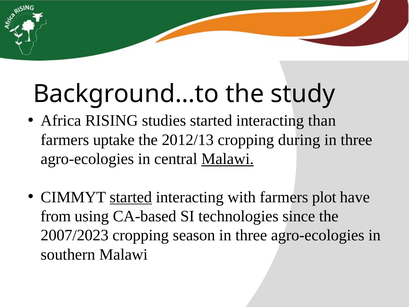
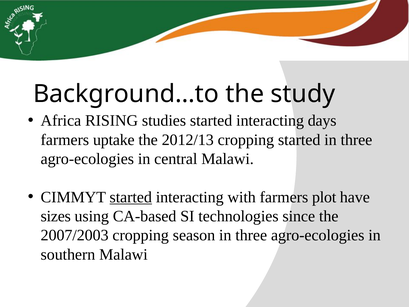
than: than -> days (322, 121)
cropping during: during -> started (299, 140)
Malawi underline: present -> none (228, 159)
from: from -> sizes (56, 216)
2007/2023: 2007/2023 -> 2007/2003 (75, 235)
